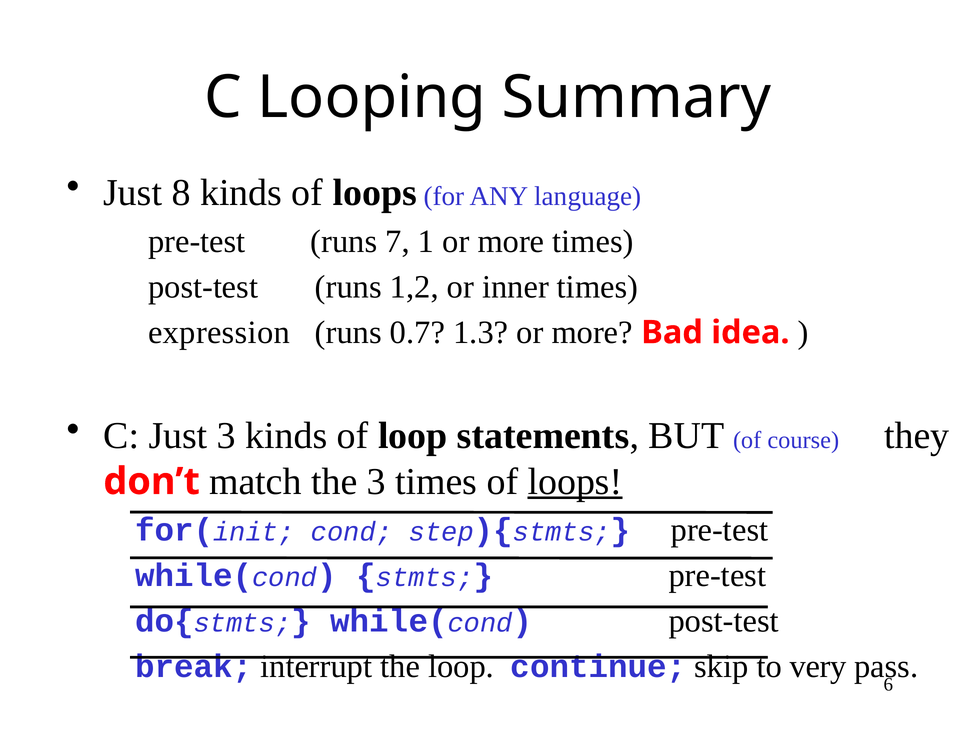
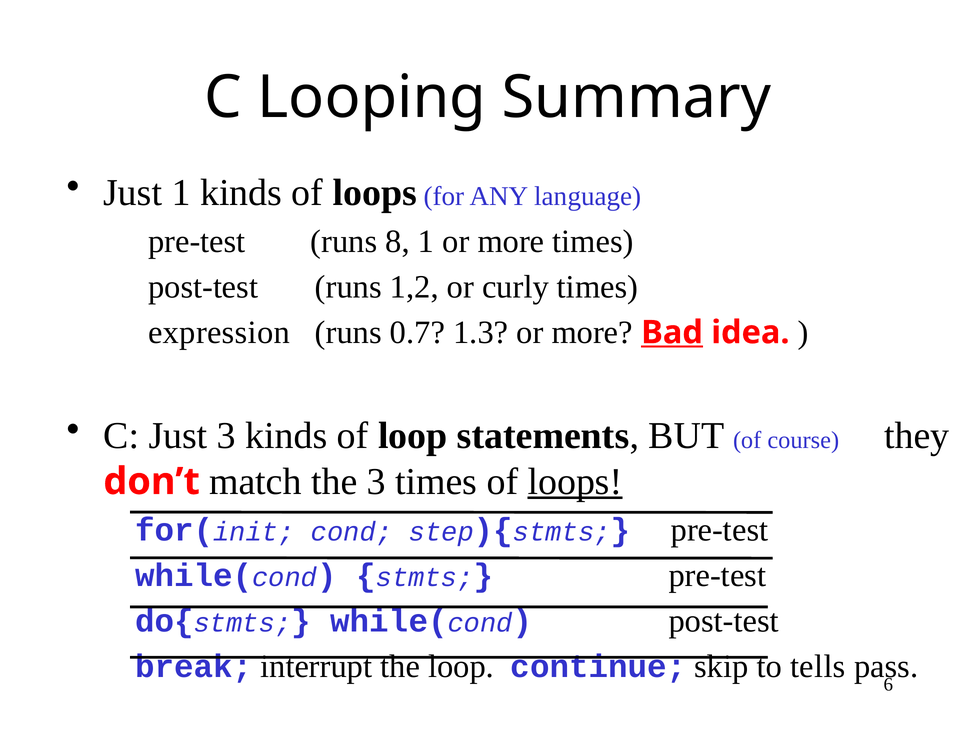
Just 8: 8 -> 1 (181, 193)
7: 7 -> 8 (398, 241)
inner: inner -> curly (515, 287)
Bad underline: none -> present (672, 332)
very: very -> tells (818, 667)
